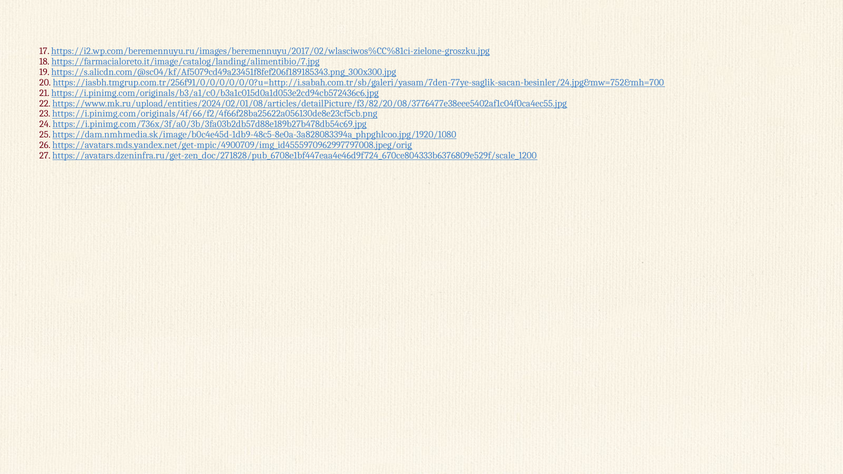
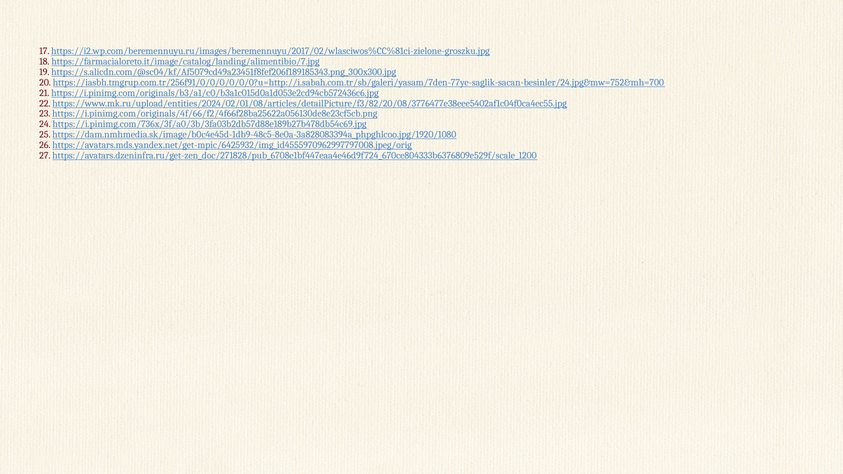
https://avatars.mds.yandex.net/get-mpic/4900709/img_id4555970962997797008.jpeg/orig: https://avatars.mds.yandex.net/get-mpic/4900709/img_id4555970962997797008.jpeg/orig -> https://avatars.mds.yandex.net/get-mpic/6425932/img_id4555970962997797008.jpeg/orig (232, 145)
